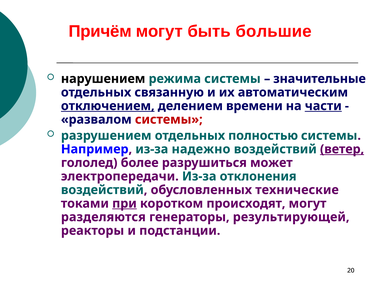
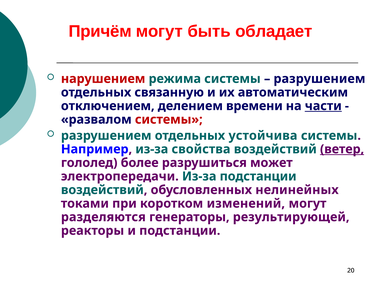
большие: большие -> обладает (274, 31)
нарушением colour: black -> red (103, 79)
значительные: значительные -> разрушением (319, 79)
отключением underline: present -> none (108, 106)
полностью: полностью -> устойчива (263, 135)
надежно: надежно -> свойства (201, 149)
Из-за отклонения: отклонения -> подстанции (258, 176)
технические: технические -> нелинейных (297, 190)
при underline: present -> none (124, 203)
происходят: происходят -> изменений (246, 203)
